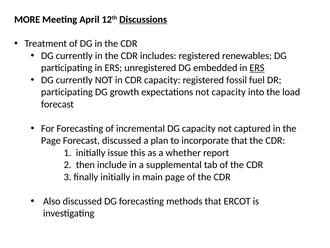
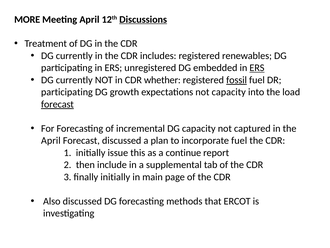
CDR capacity: capacity -> whether (162, 80)
fossil underline: none -> present (237, 80)
forecast underline: none -> present (57, 104)
Page: Page -> April (51, 140)
incorporate that: that -> fuel (239, 140)
whether: whether -> continue (183, 152)
